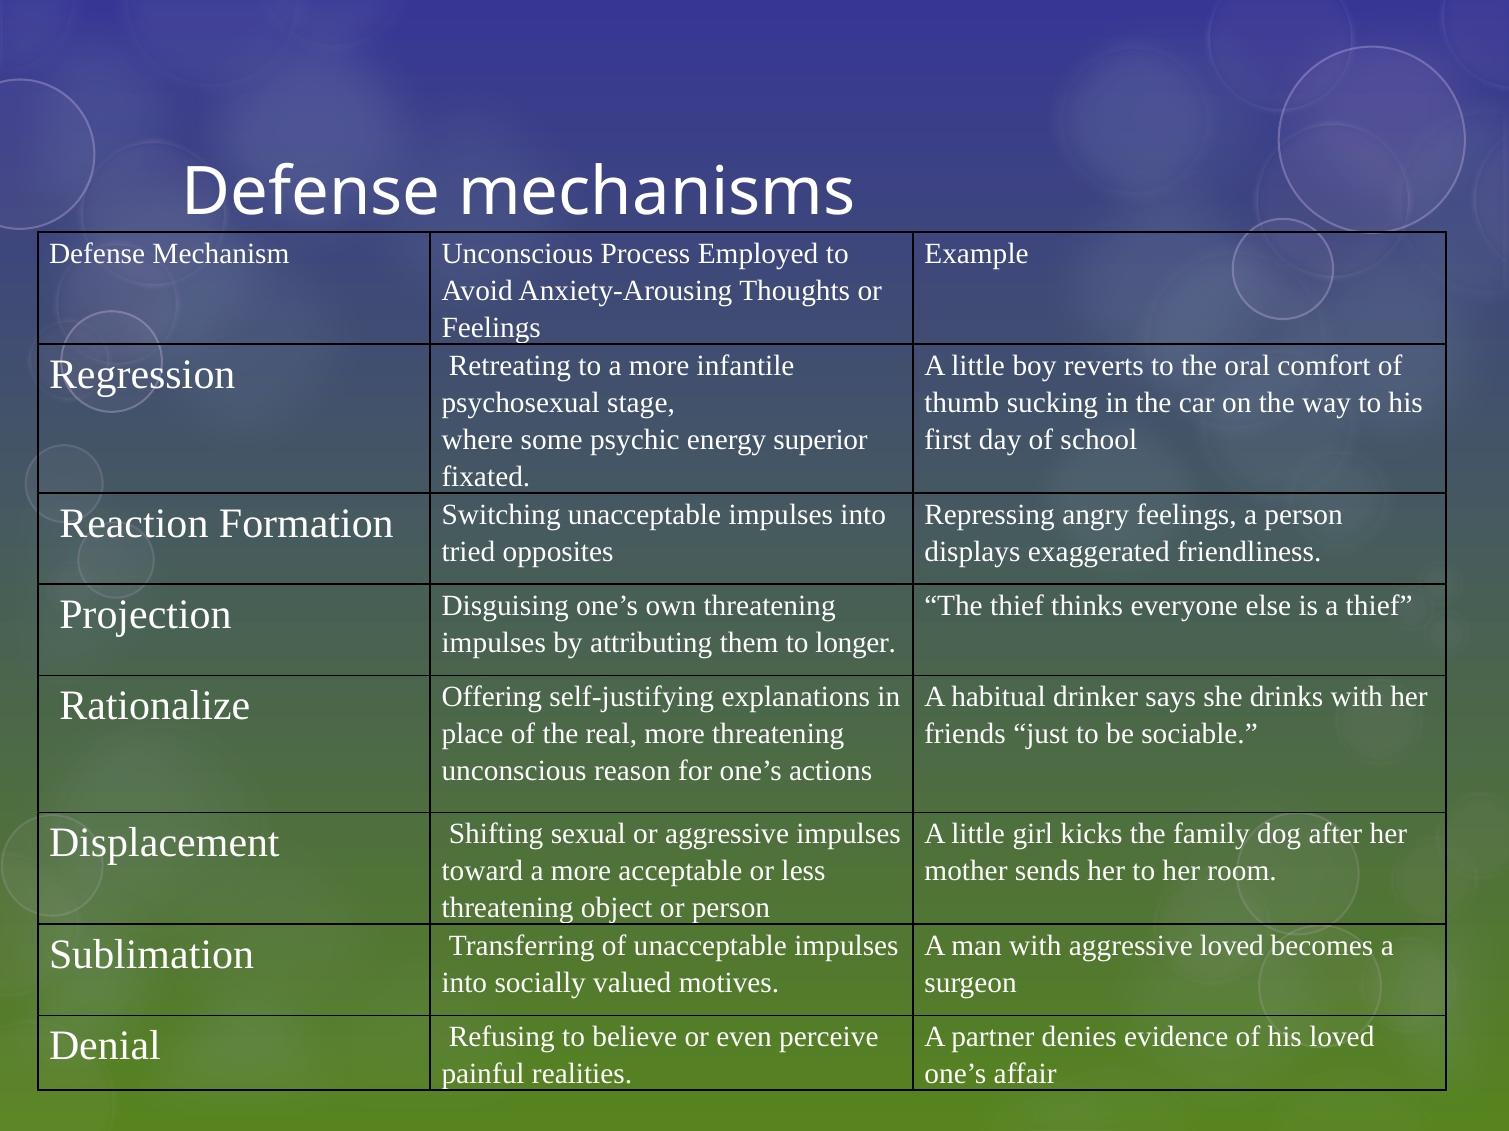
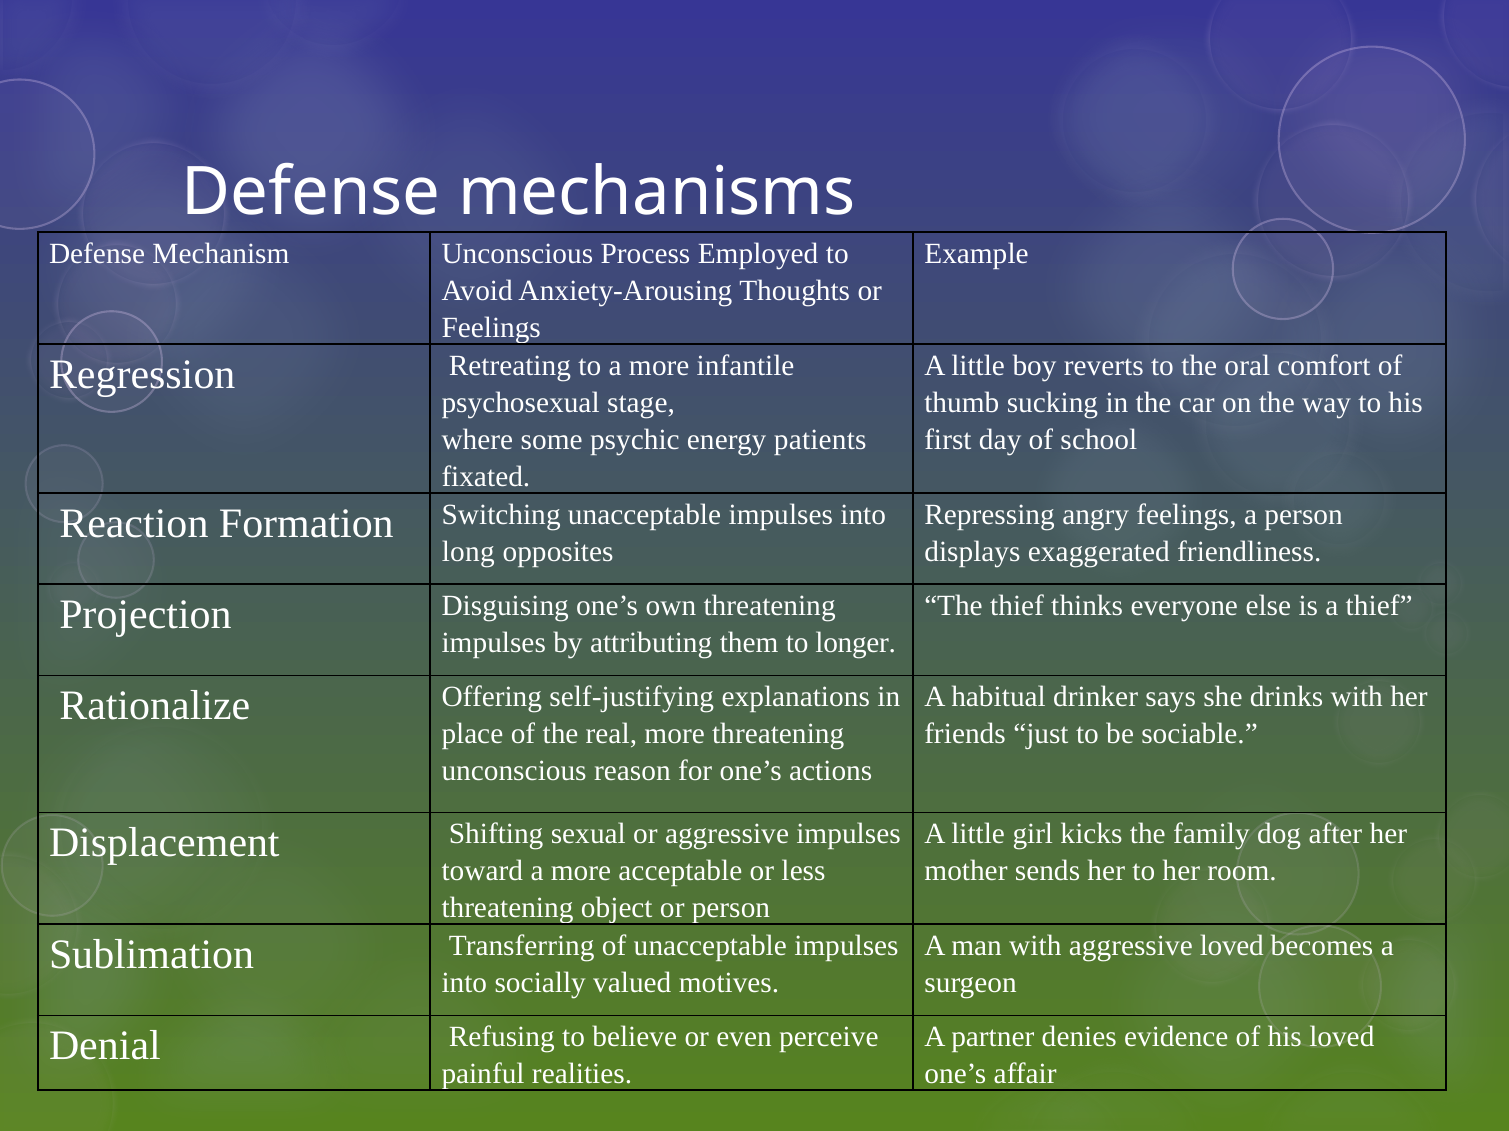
superior: superior -> patients (820, 440)
tried: tried -> long (468, 552)
